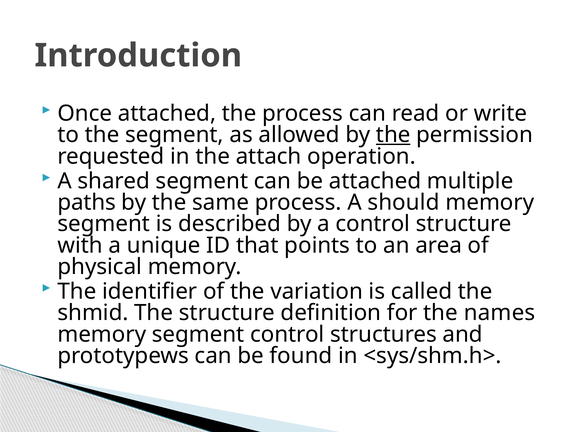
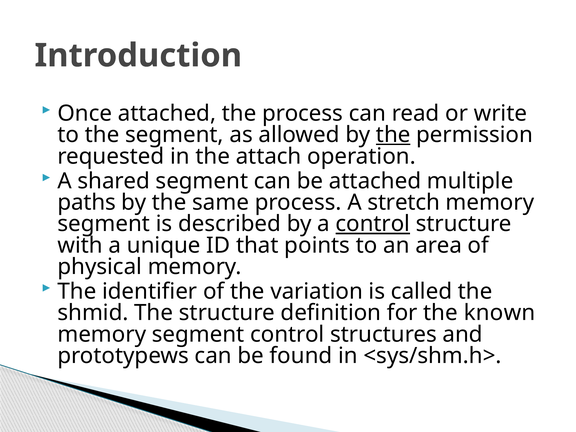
should: should -> stretch (404, 202)
control underline: none -> present (373, 224)
names: names -> known (500, 313)
